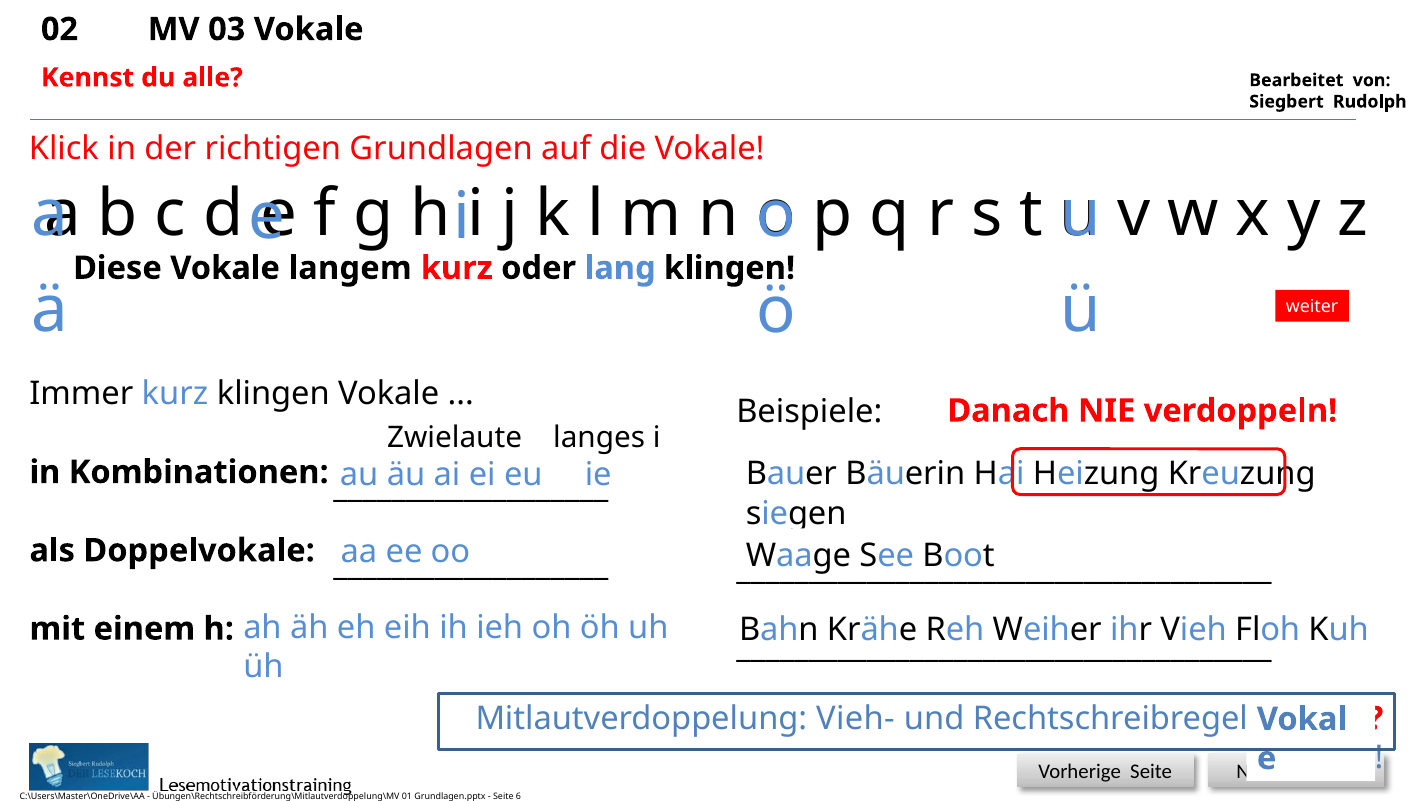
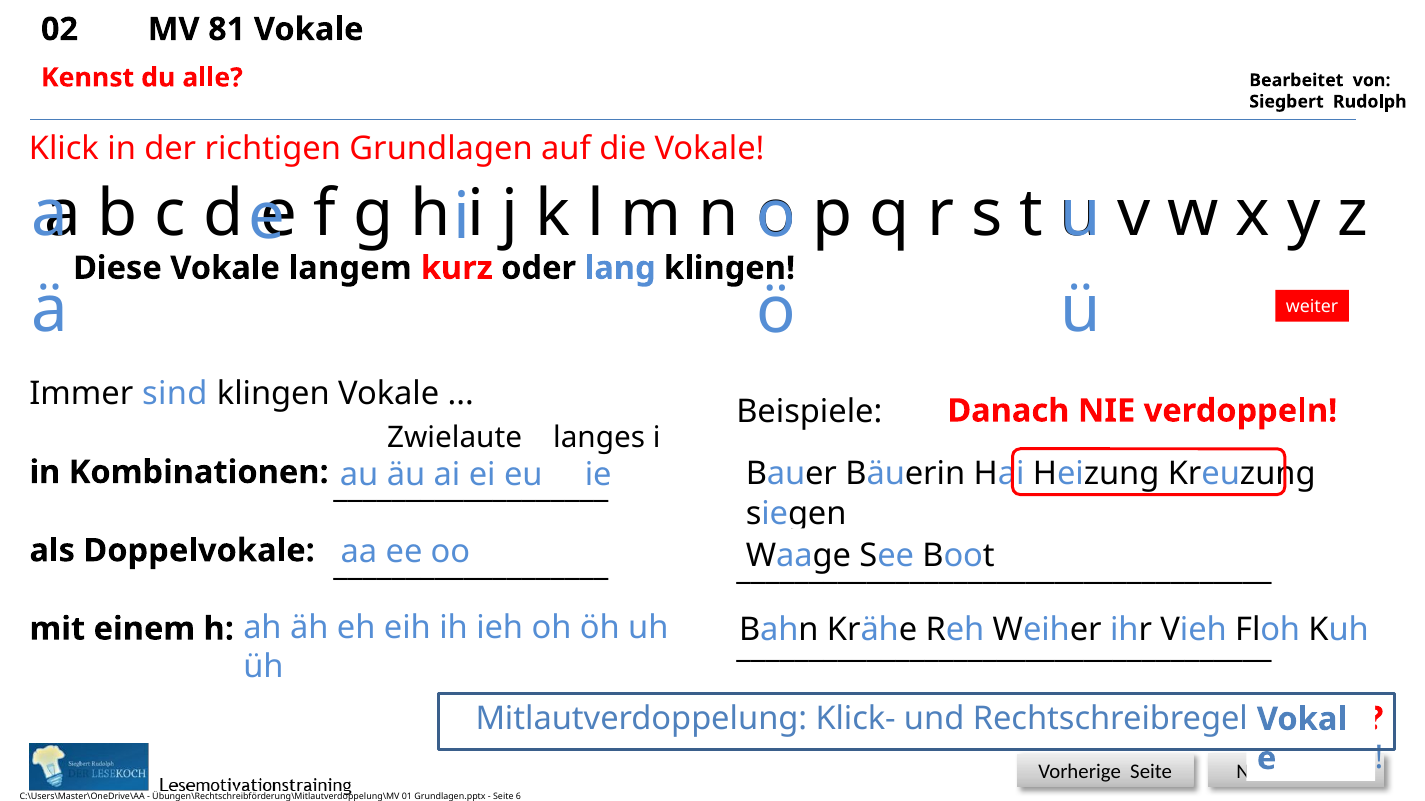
03: 03 -> 81 (227, 29)
Immer kurz: kurz -> sind (175, 394)
Vieh-: Vieh- -> Klick- (856, 719)
